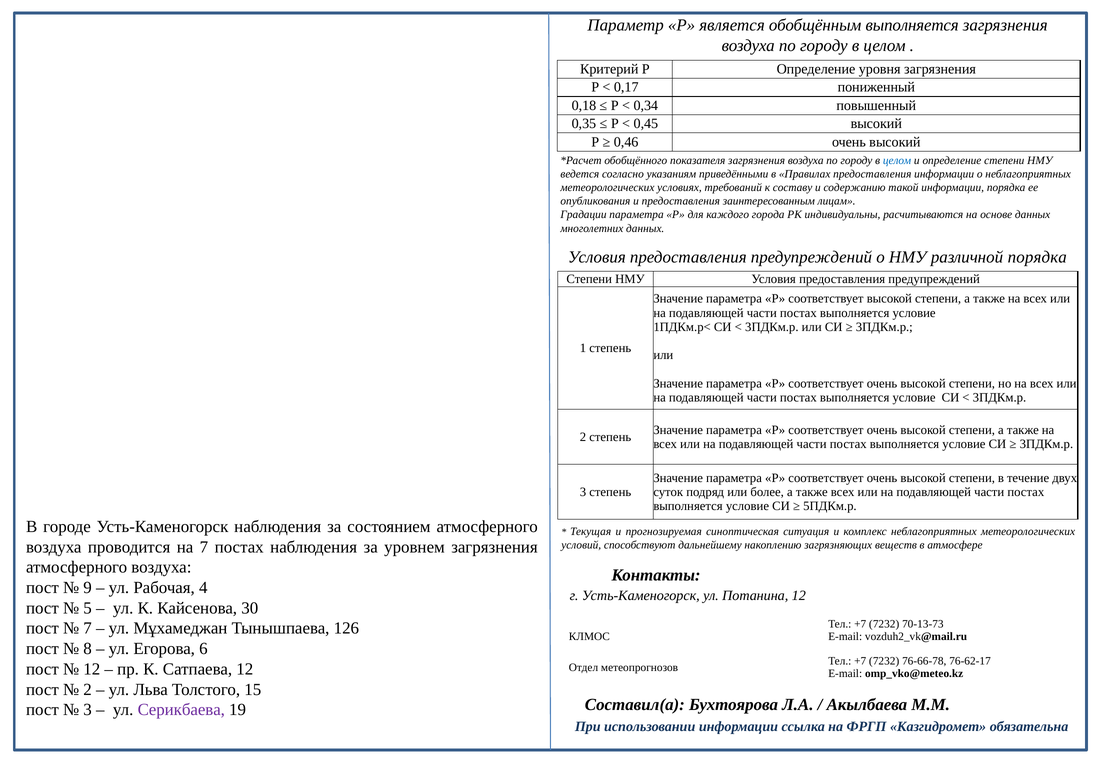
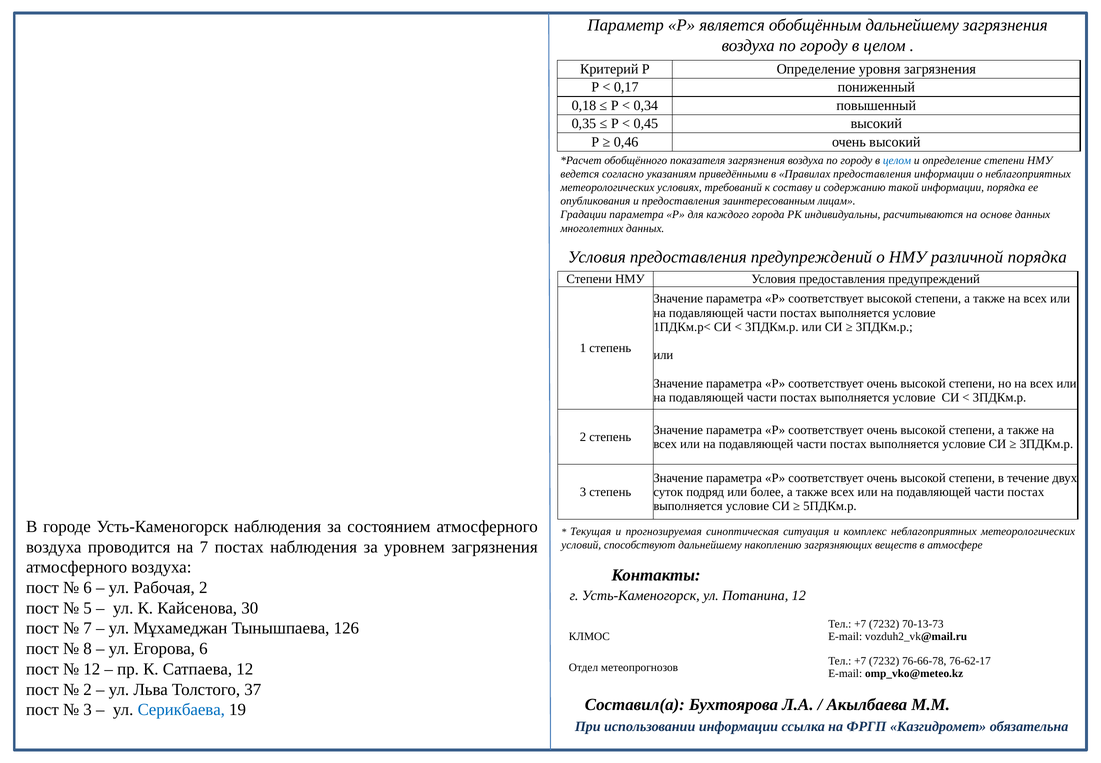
обобщённым выполняется: выполняется -> дальнейшему (912, 25)
9: 9 -> 6 (88, 587)
Рабочая 4: 4 -> 2 (203, 587)
15: 15 -> 37 (253, 689)
Серикбаева colour: purple -> blue (181, 709)
